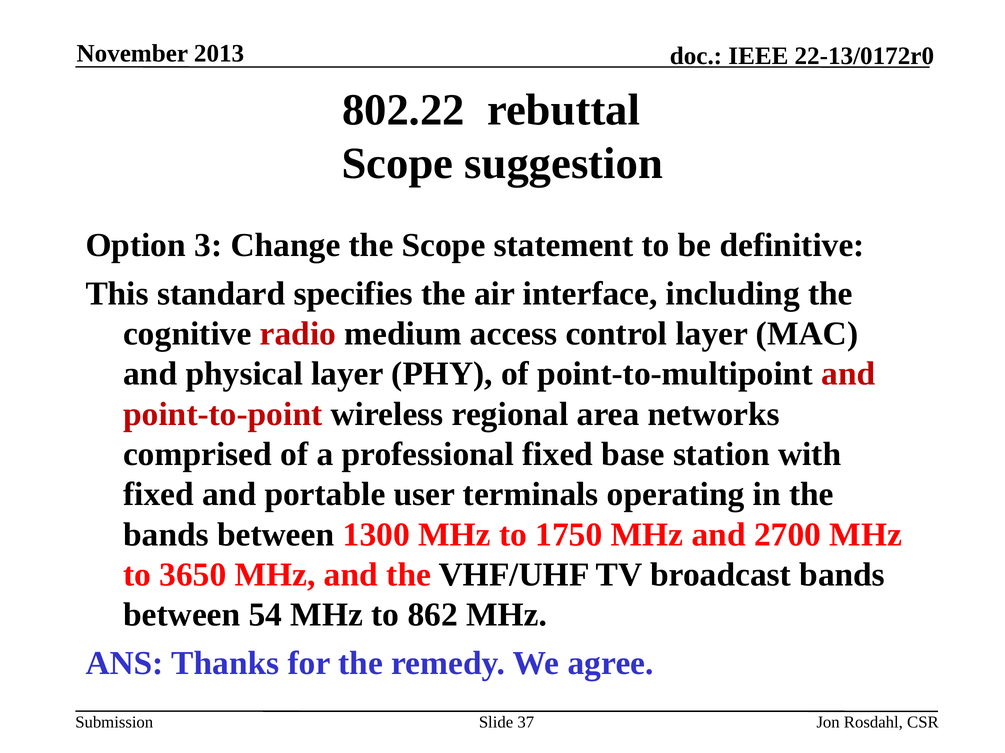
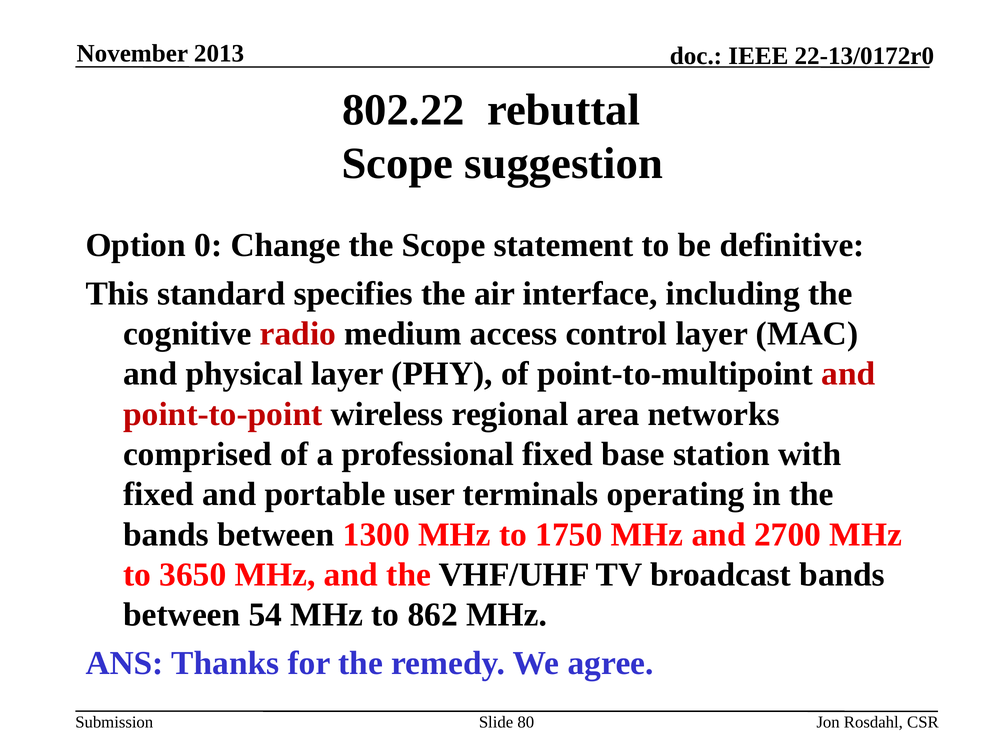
3: 3 -> 0 (208, 245)
37: 37 -> 80 (526, 723)
